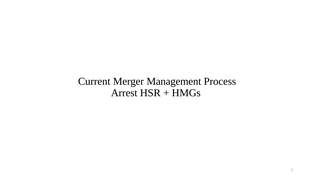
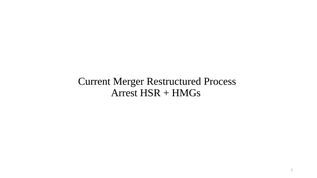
Management: Management -> Restructured (174, 82)
